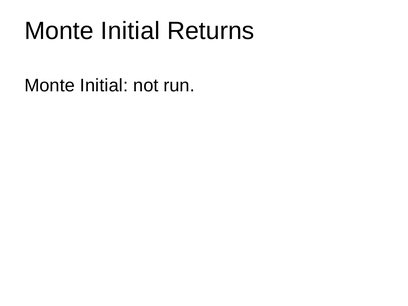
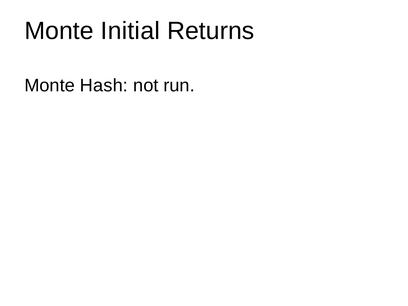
Initial: Initial -> Hash (104, 86)
